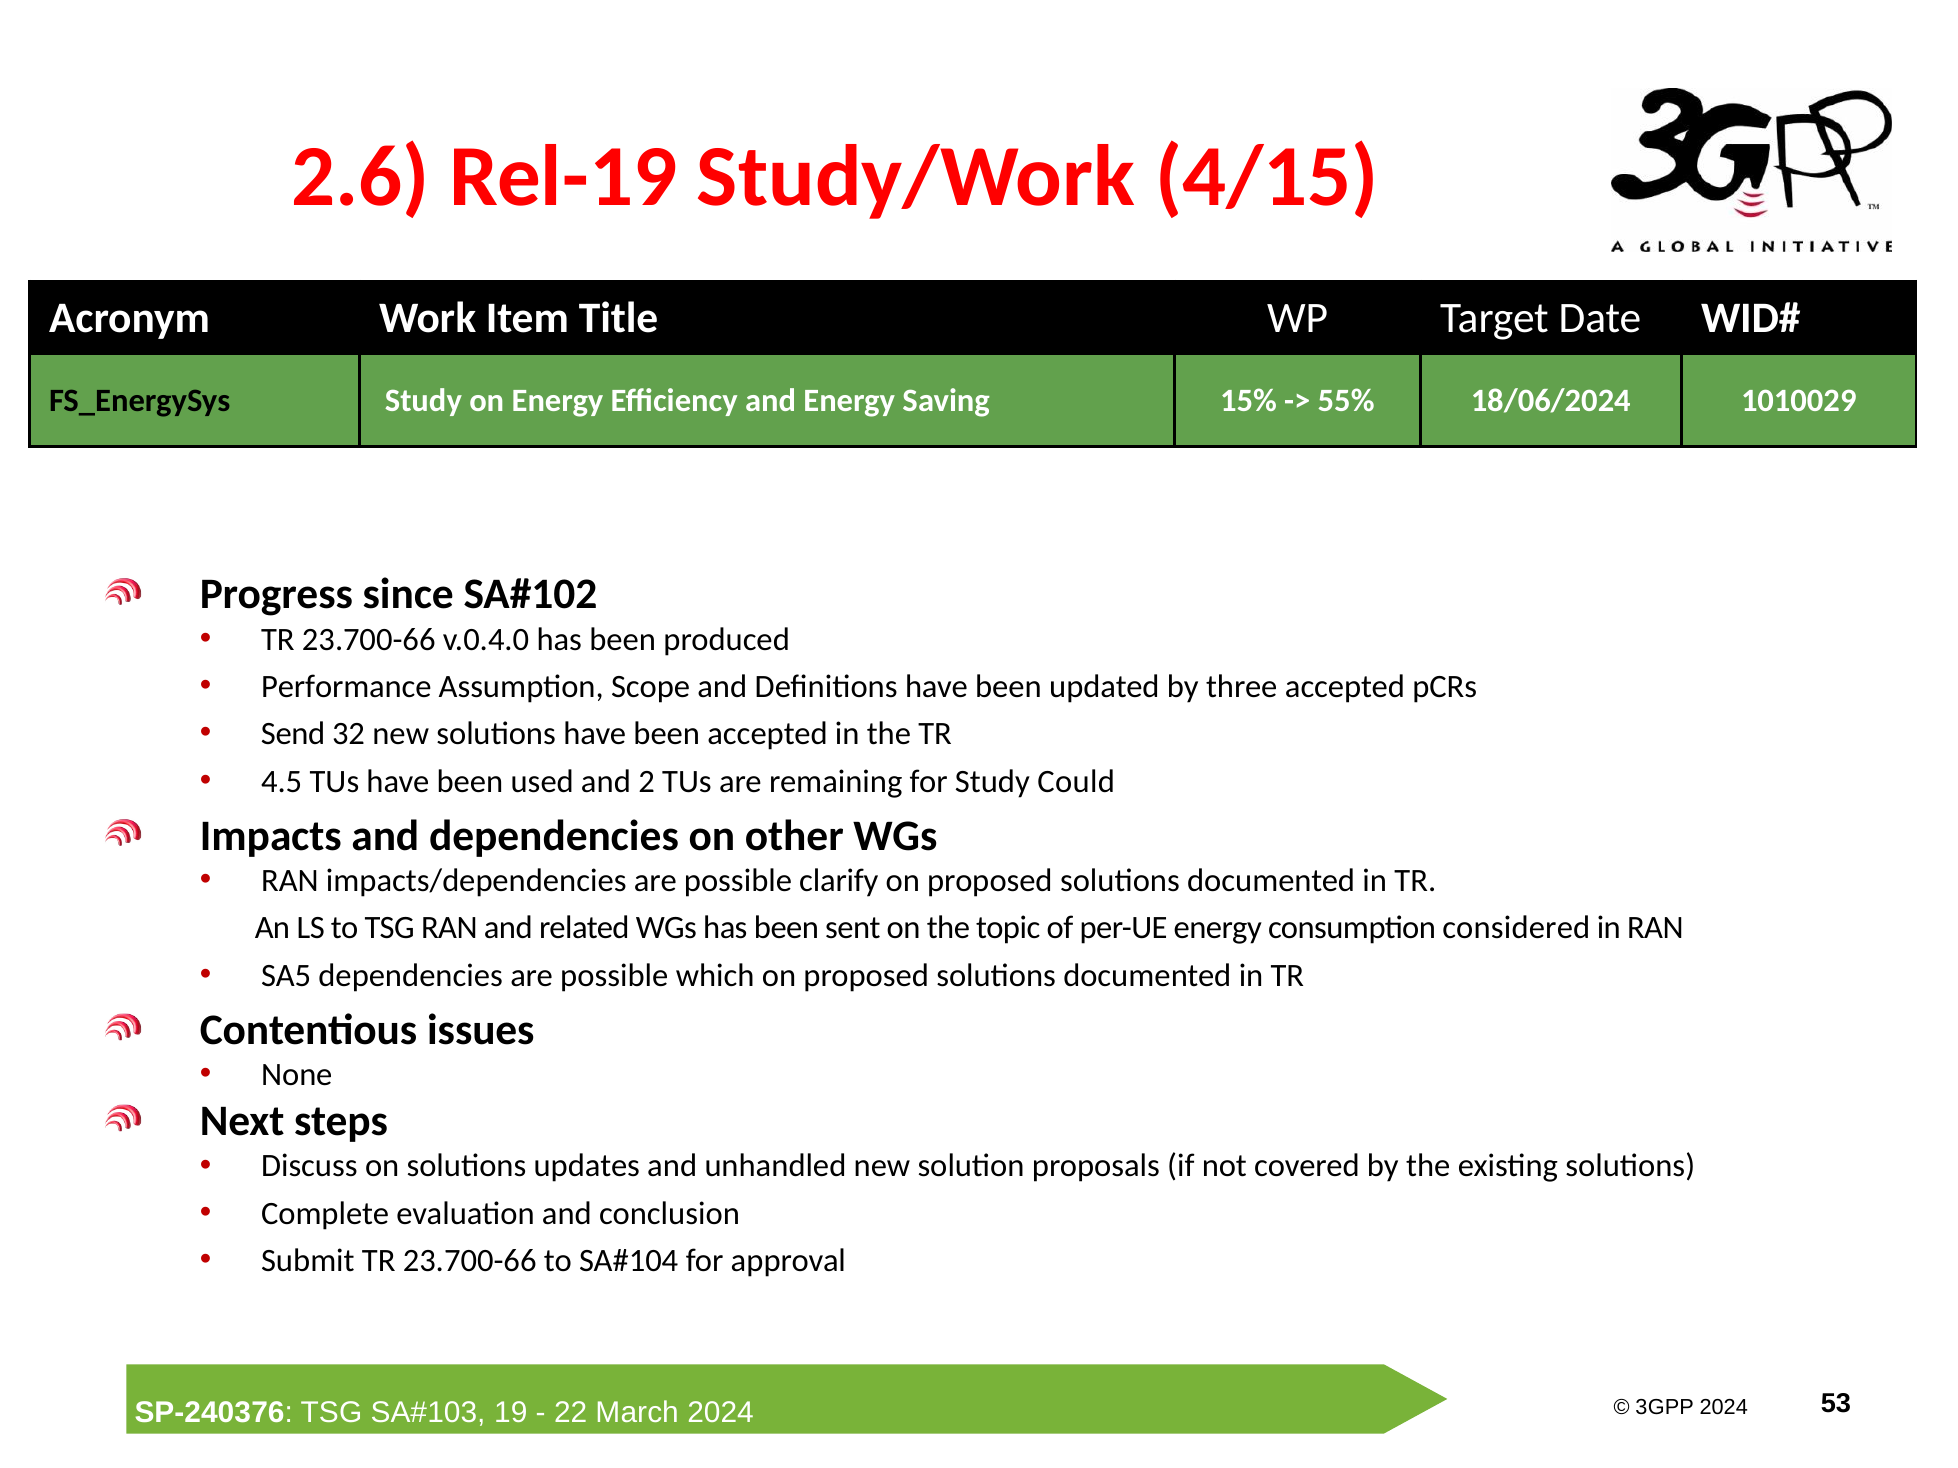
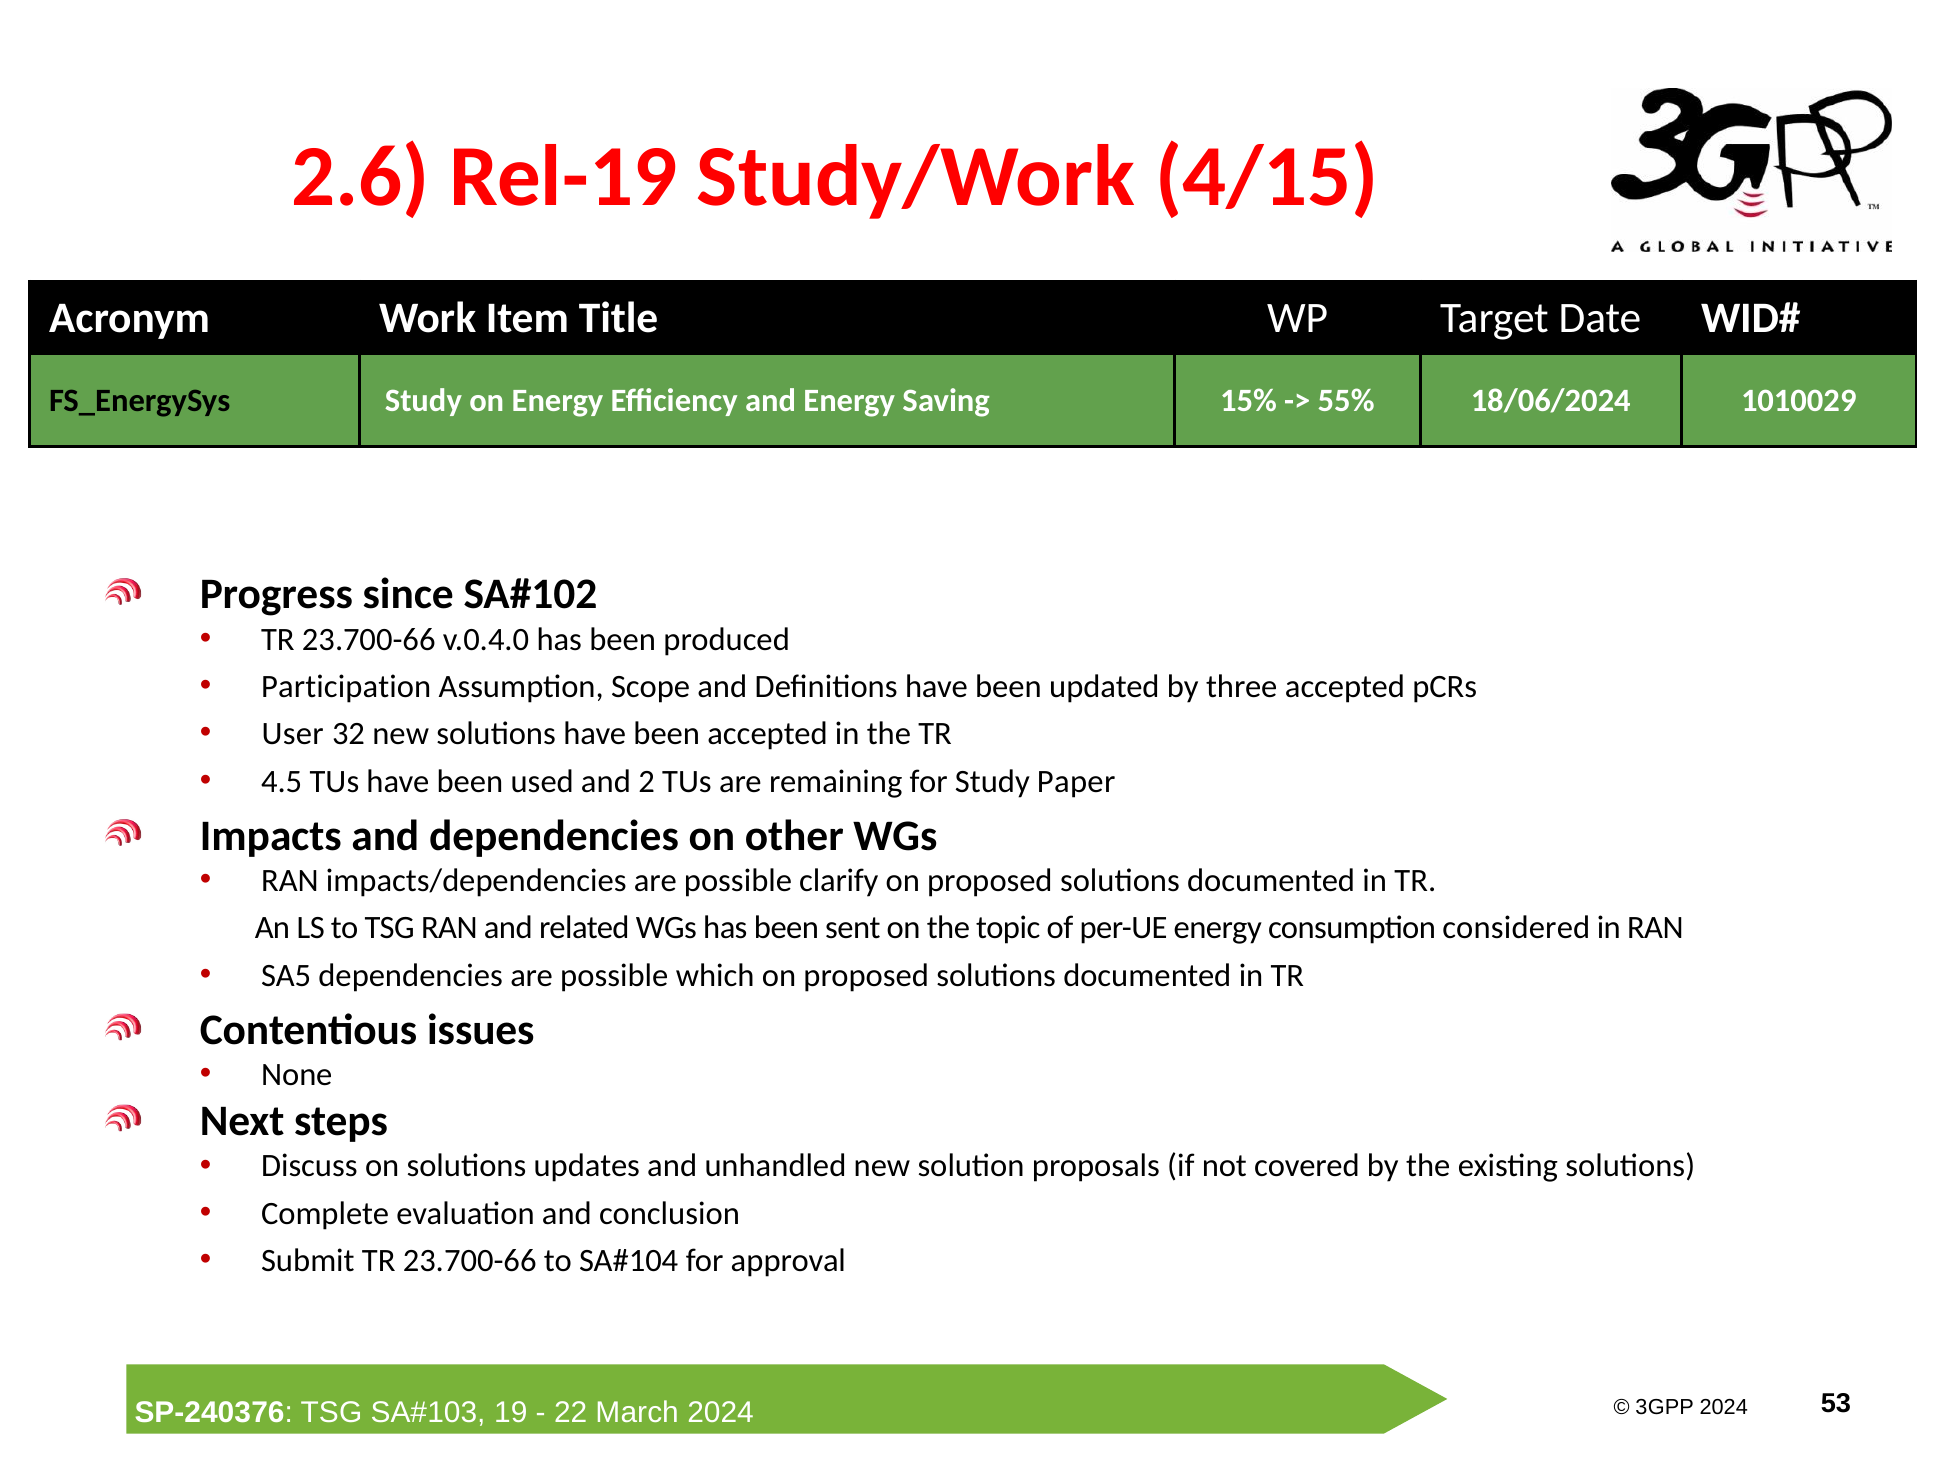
Performance: Performance -> Participation (346, 687)
Send: Send -> User (293, 734)
Could: Could -> Paper (1076, 782)
